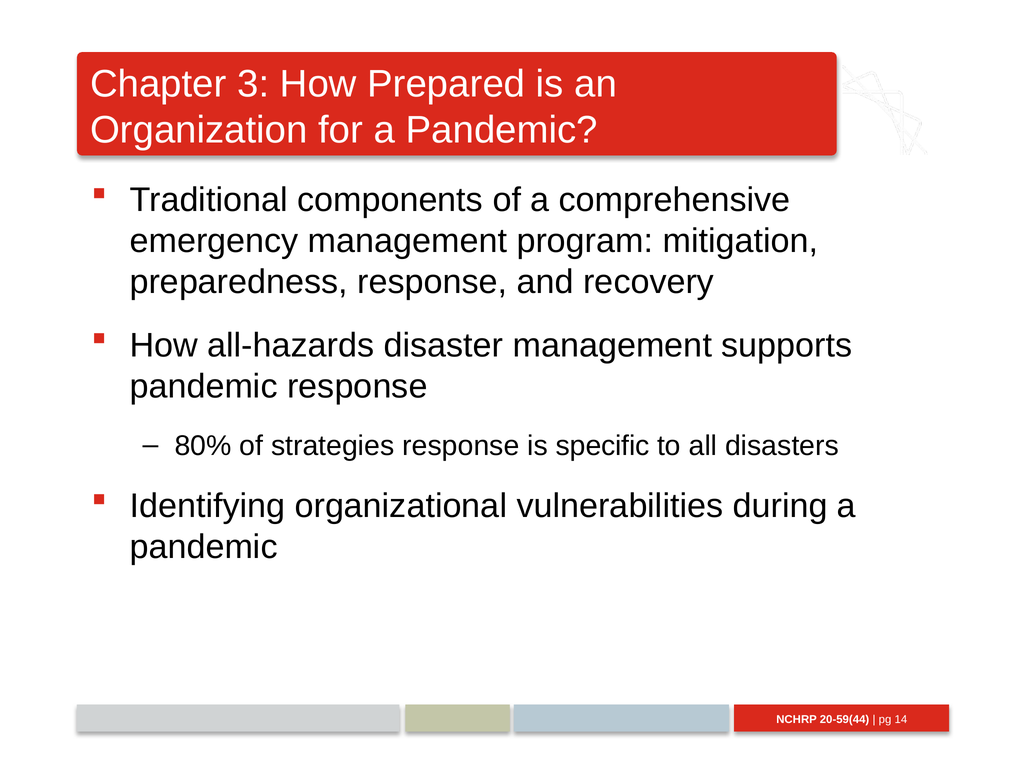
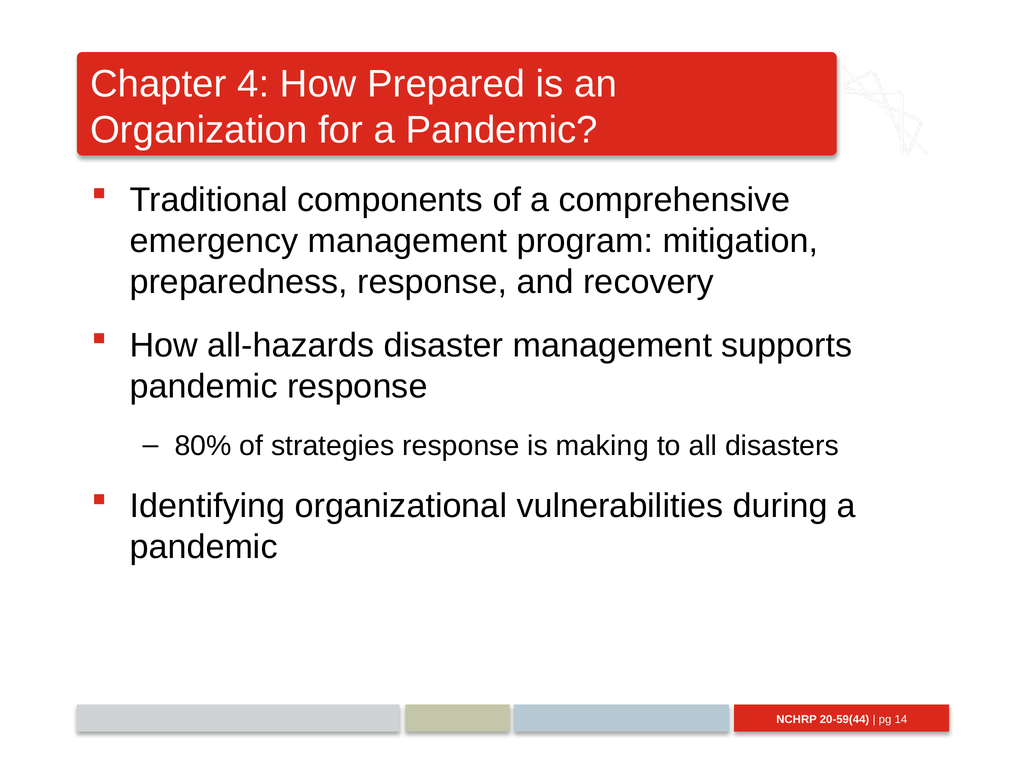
3: 3 -> 4 (253, 84)
specific: specific -> making (602, 446)
